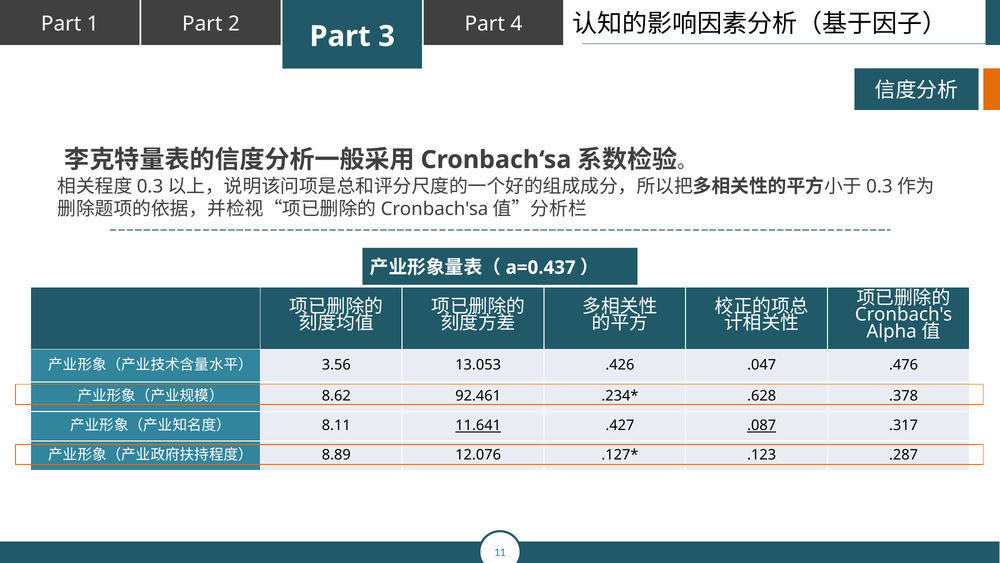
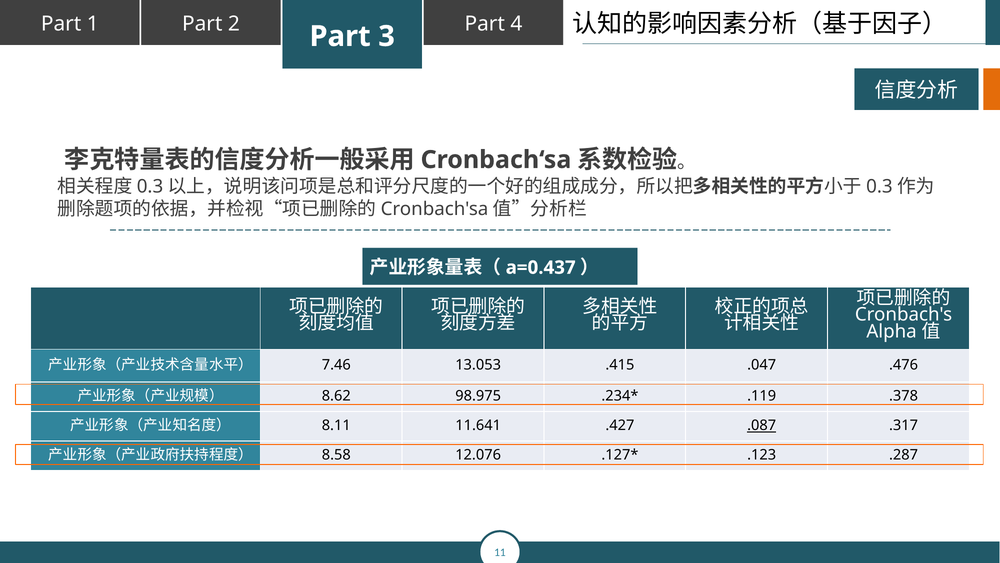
3.56: 3.56 -> 7.46 (336, 365)
.426: .426 -> .415 (620, 365)
92.461: 92.461 -> 98.975 (478, 396)
.628: .628 -> .119 (762, 396)
11.641 underline: present -> none (478, 425)
8.89: 8.89 -> 8.58 (336, 455)
